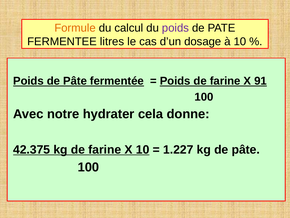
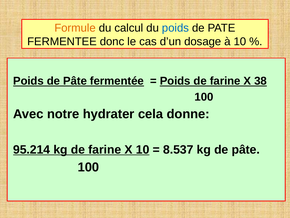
poids colour: purple -> blue (175, 28)
litres: litres -> donc (112, 41)
91: 91 -> 38 (260, 81)
42.375: 42.375 -> 95.214 (32, 149)
1.227: 1.227 -> 8.537 (178, 149)
